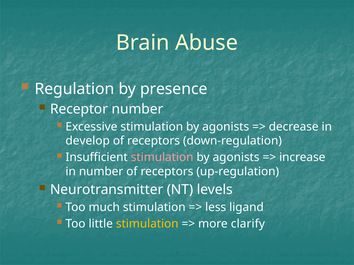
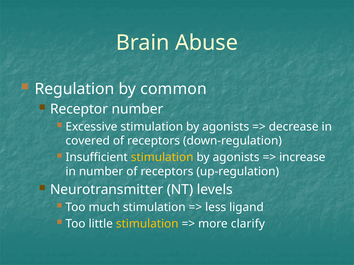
presence: presence -> common (174, 89)
develop: develop -> covered (88, 141)
stimulation colour: pink -> yellow (162, 158)
